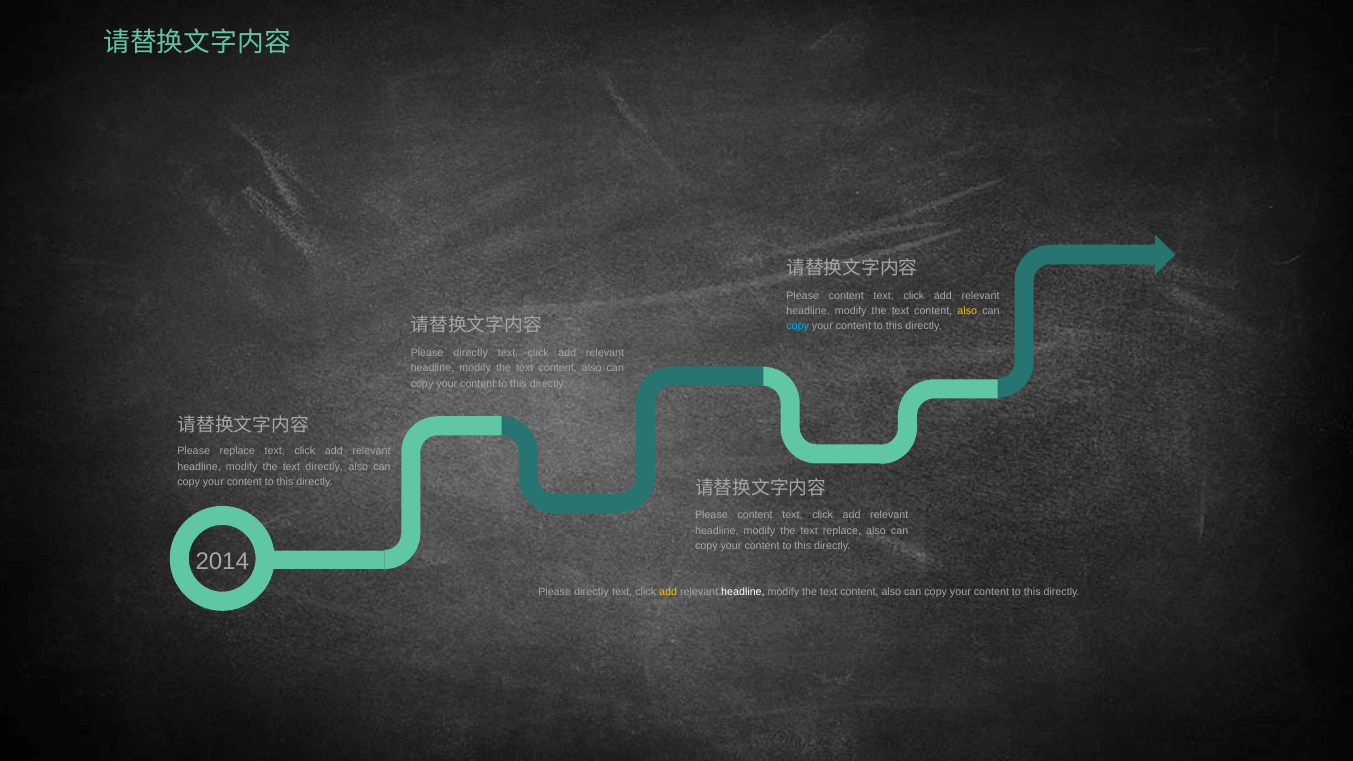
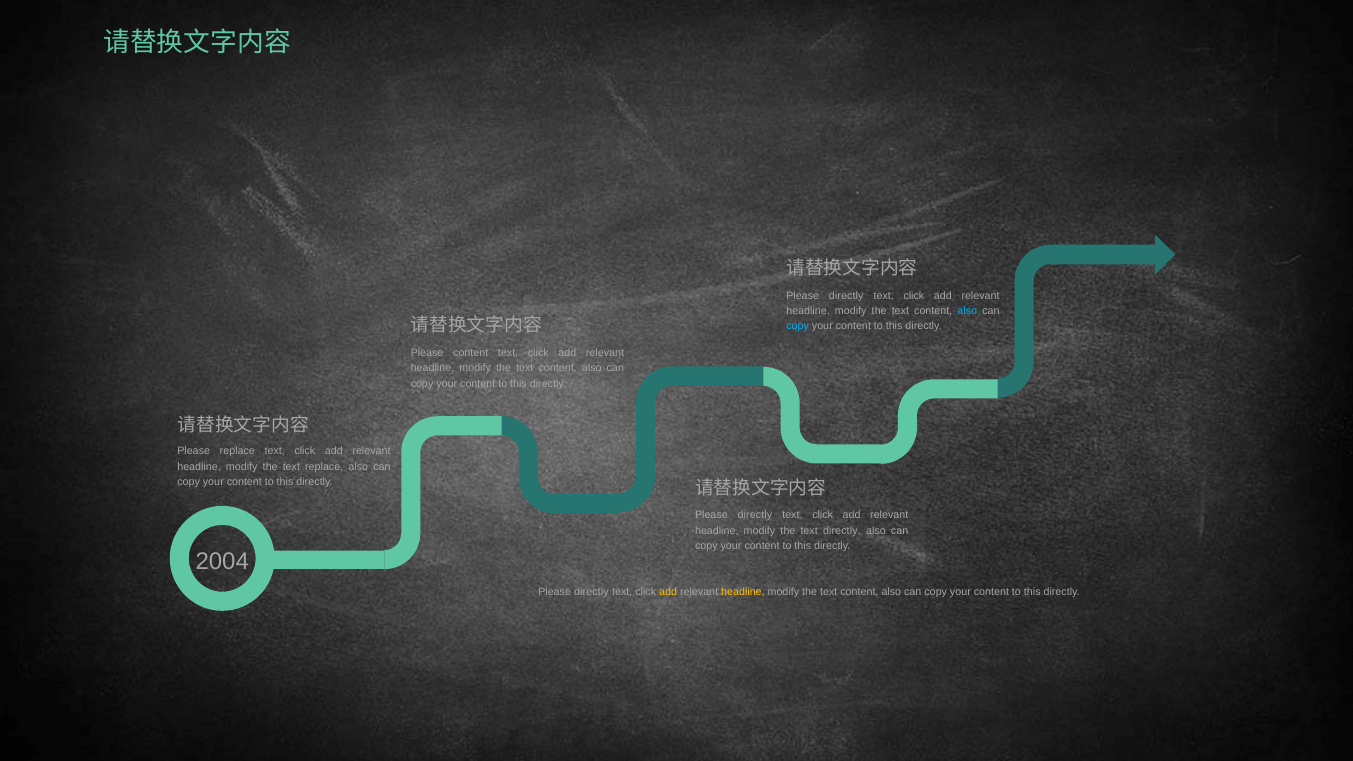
content: content -> directly (846, 296)
also colour: yellow -> light blue (967, 311)
directly: directly -> content (471, 353)
text directly: directly -> replace (324, 467)
content: content -> directly (755, 515)
text replace: replace -> directly (842, 531)
2014: 2014 -> 2004 (222, 562)
headline colour: white -> yellow (743, 592)
